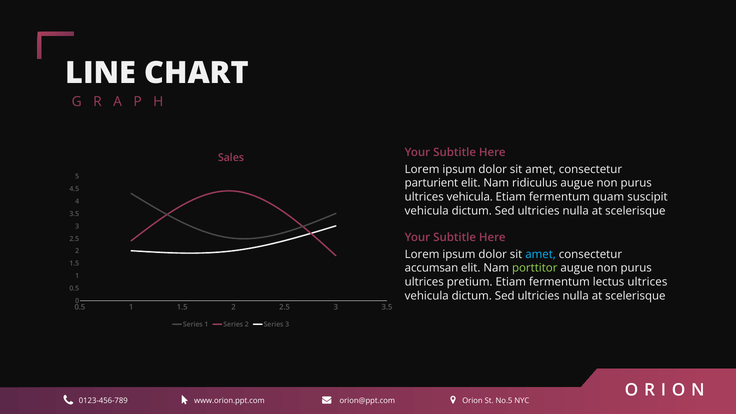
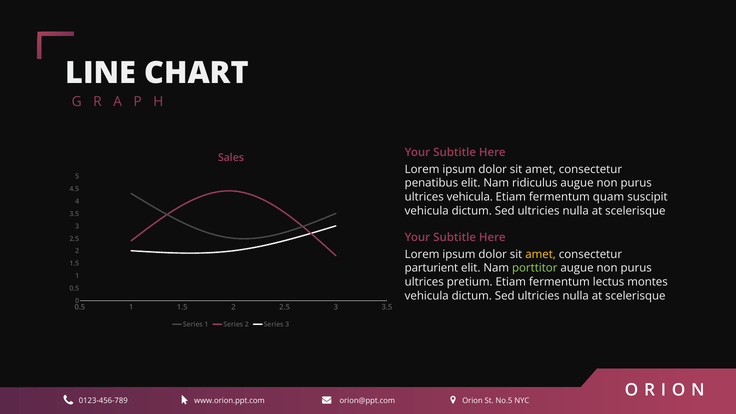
parturient: parturient -> penatibus (431, 183)
amet colour: light blue -> yellow (541, 254)
accumsan: accumsan -> parturient (431, 268)
lectus ultrices: ultrices -> montes (647, 282)
